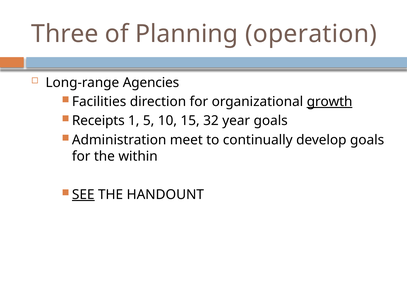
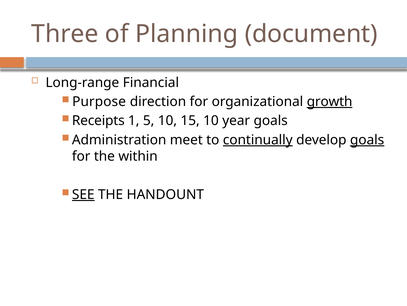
operation: operation -> document (311, 34)
Agencies: Agencies -> Financial (151, 82)
Facilities: Facilities -> Purpose (99, 101)
15 32: 32 -> 10 (211, 121)
continually underline: none -> present (258, 140)
goals underline: none -> present (367, 140)
